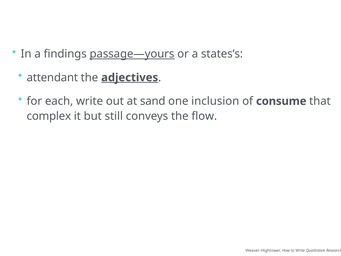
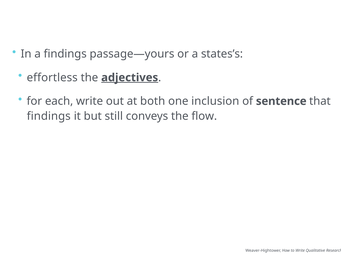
passage—yours underline: present -> none (132, 54)
attendant: attendant -> effortless (52, 77)
sand: sand -> both (153, 101)
consume: consume -> sentence (281, 101)
complex: complex -> findings (49, 116)
